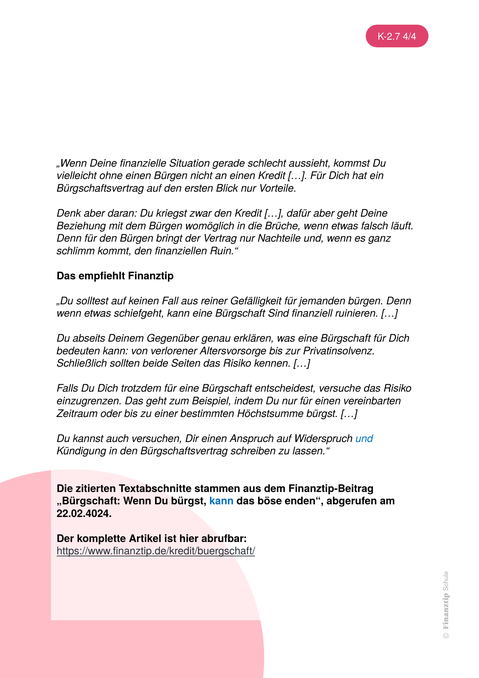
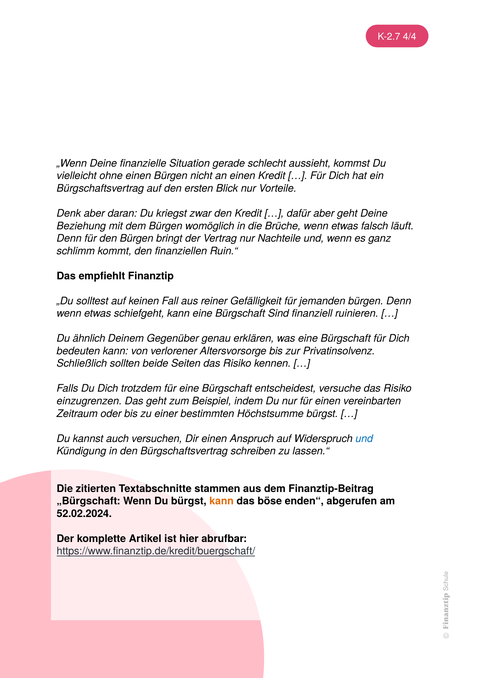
abseits: abseits -> ähnlich (89, 338)
kann colour: blue -> orange (222, 501)
22.02.4024: 22.02.4024 -> 52.02.2024 (84, 513)
